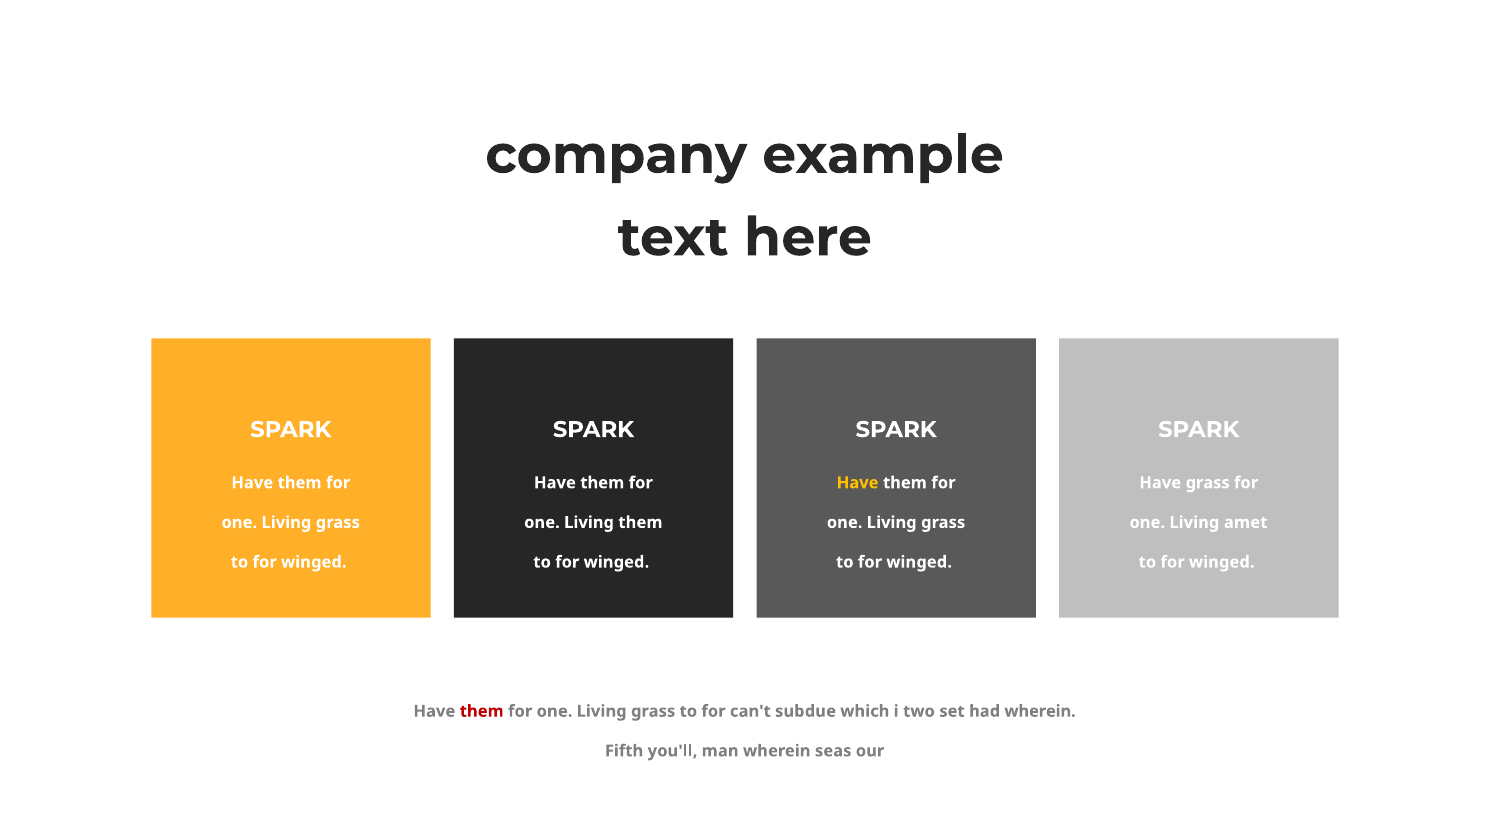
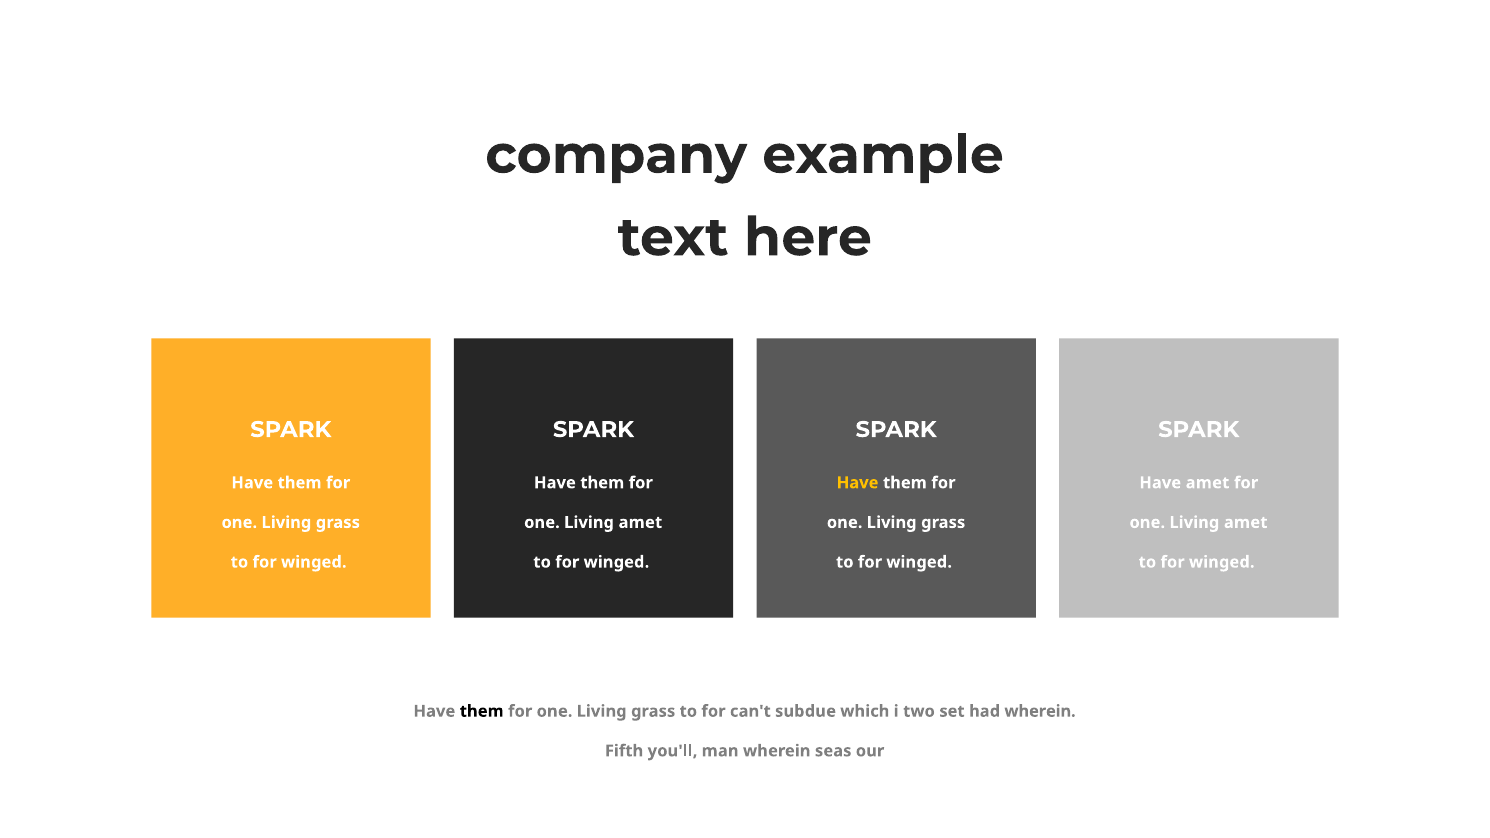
Have grass: grass -> amet (1208, 483)
them: them -> amet (640, 523)
them colour: red -> black (482, 711)
